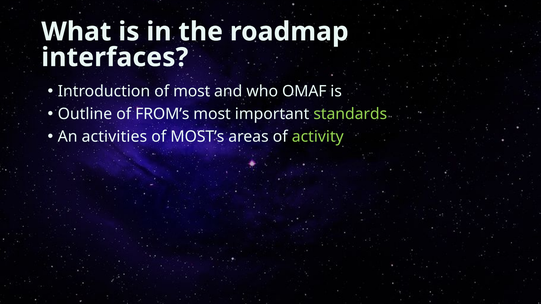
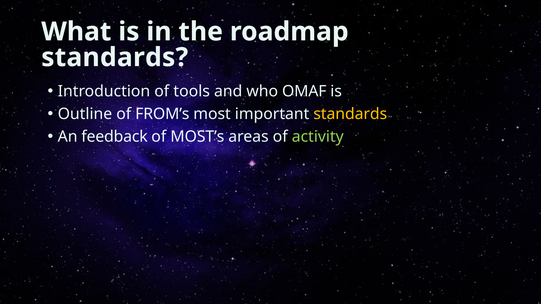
interfaces: interfaces -> standards (115, 57)
of most: most -> tools (192, 91)
standards colour: light green -> yellow (350, 114)
activities: activities -> feedback (115, 137)
